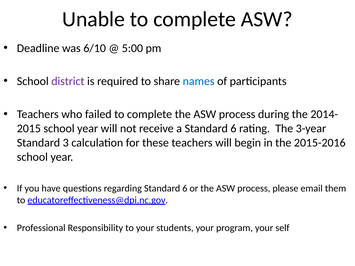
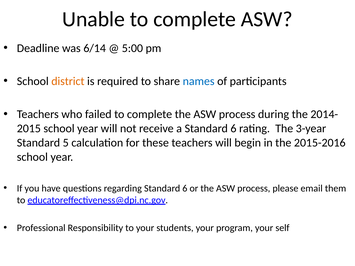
6/10: 6/10 -> 6/14 (95, 48)
district colour: purple -> orange (68, 81)
3: 3 -> 5 (66, 143)
